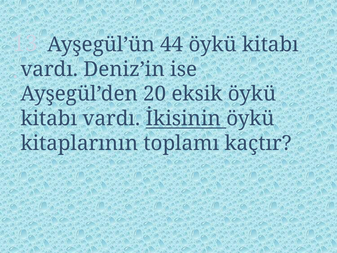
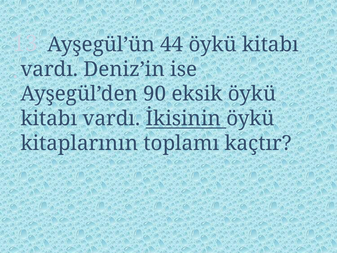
20: 20 -> 90 (155, 94)
